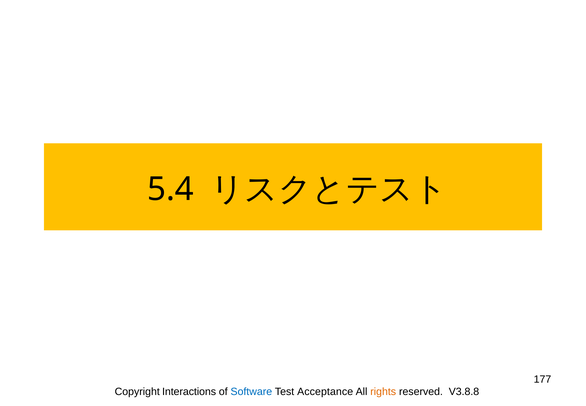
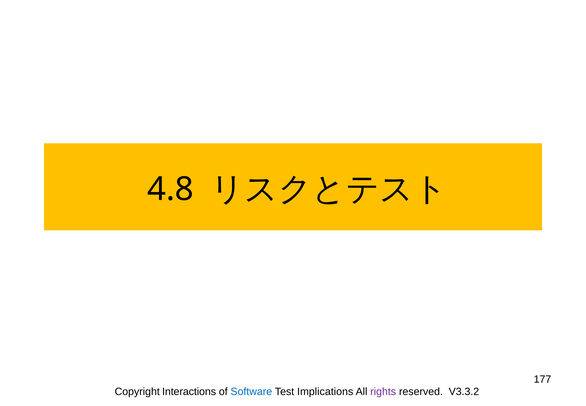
5.4: 5.4 -> 4.8 (170, 189)
Acceptance: Acceptance -> Implications (325, 392)
rights colour: orange -> purple (383, 392)
V3.8.8: V3.8.8 -> V3.3.2 (464, 392)
